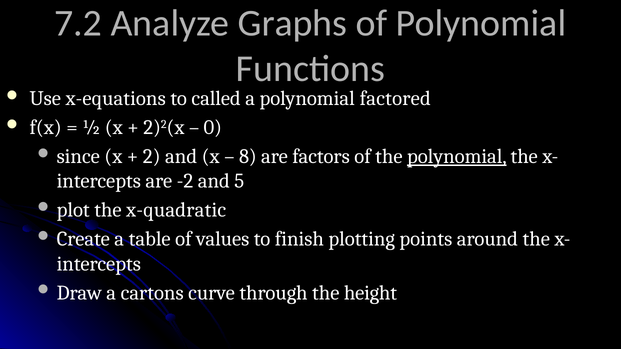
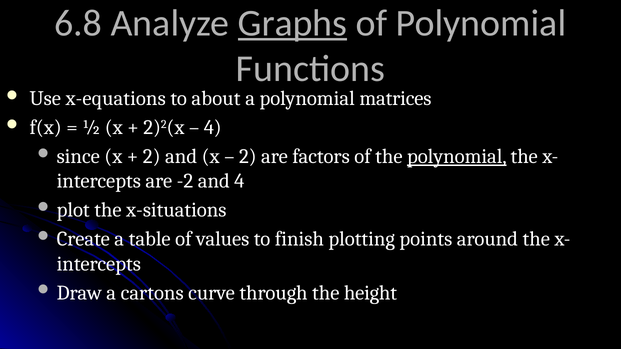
7.2: 7.2 -> 6.8 (78, 23)
Graphs underline: none -> present (292, 23)
called: called -> about (216, 98)
factored: factored -> matrices (395, 98)
0: 0 -> 4 (213, 127)
8: 8 -> 2 (248, 156)
and 5: 5 -> 4 (239, 181)
x-quadratic: x-quadratic -> x-situations (176, 210)
